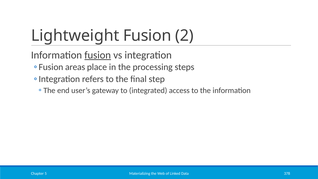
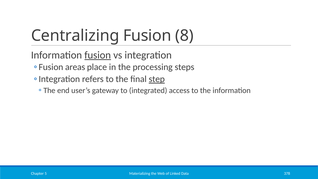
Lightweight: Lightweight -> Centralizing (75, 36)
2: 2 -> 8 (184, 36)
step underline: none -> present (157, 79)
